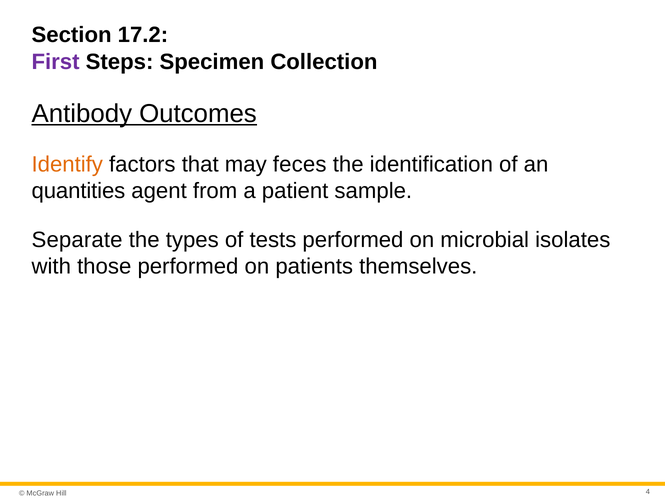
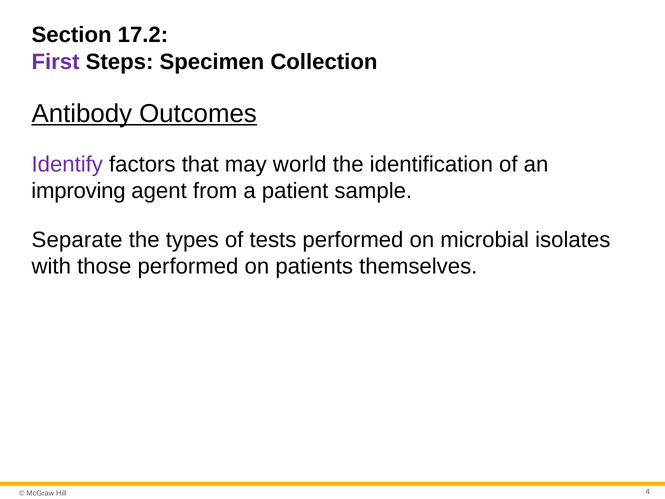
Identify colour: orange -> purple (67, 164)
feces: feces -> world (300, 164)
quantities: quantities -> improving (78, 191)
